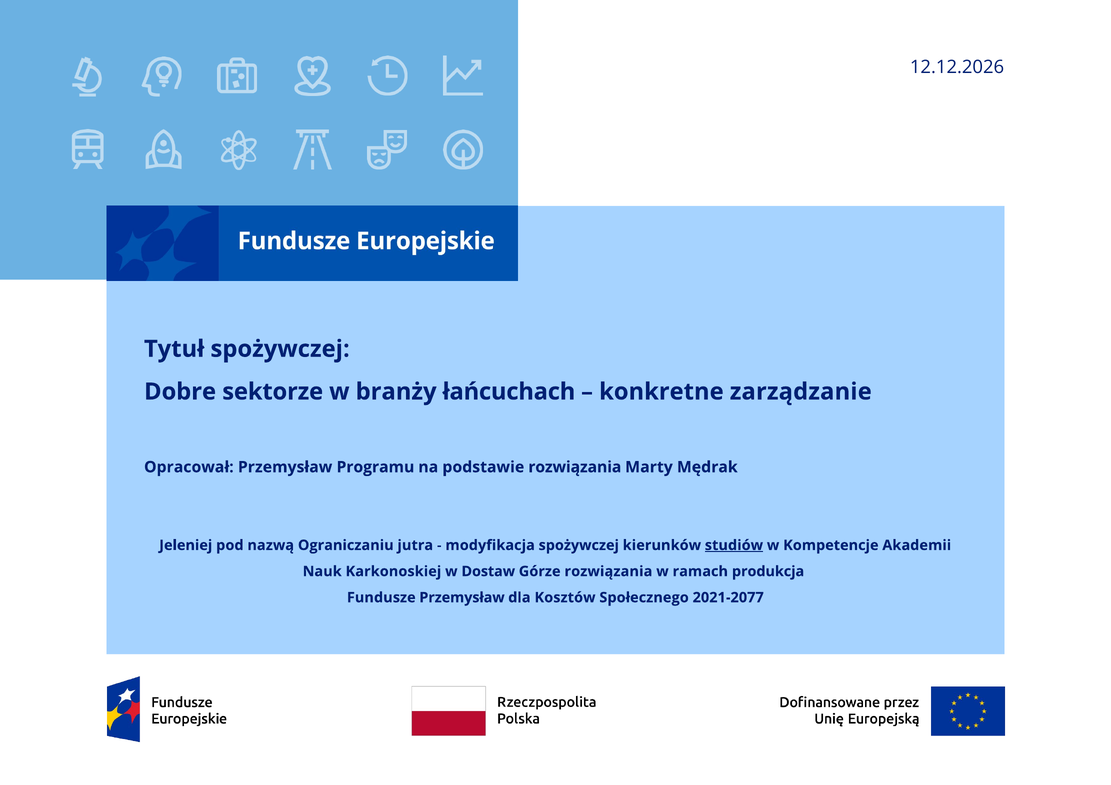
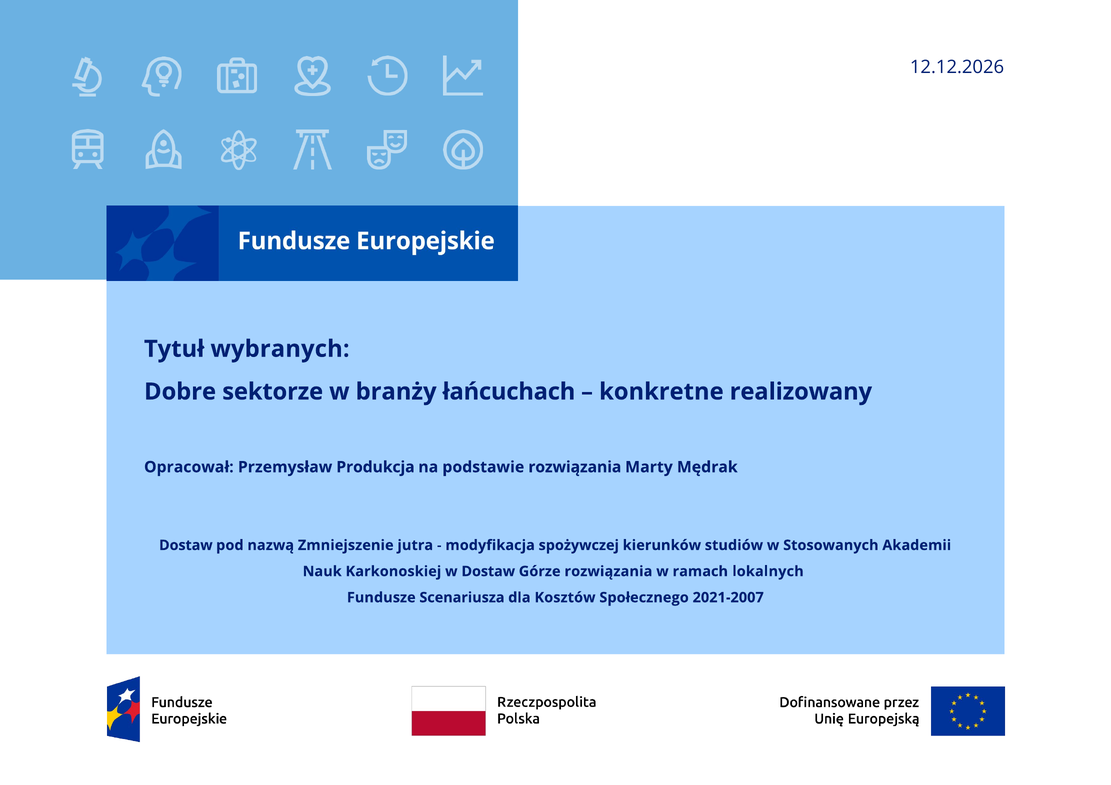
Tytuł spożywczej: spożywczej -> wybranych (280, 349)
zarządzanie: zarządzanie -> realizowany (801, 392)
Programu: Programu -> Produkcja (375, 467)
Jeleniej: Jeleniej -> Dostaw (186, 546)
Ograniczaniu: Ograniczaniu -> Zmniejszenie (346, 546)
studiów underline: present -> none (734, 546)
Kompetencje: Kompetencje -> Stosowanych (831, 546)
produkcja: produkcja -> lokalnych (768, 572)
Fundusze Przemysław: Przemysław -> Scenariusza (462, 598)
2021-2077: 2021-2077 -> 2021-2007 (728, 598)
